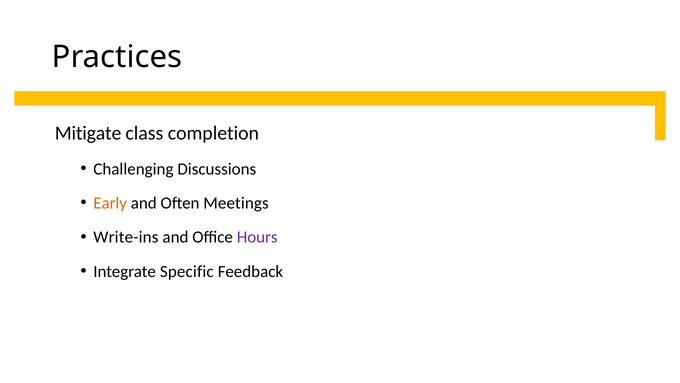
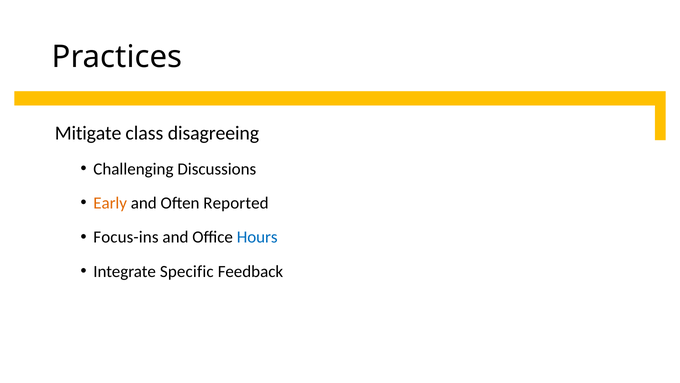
completion: completion -> disagreeing (213, 133)
Meetings: Meetings -> Reported (236, 203)
Write-ins: Write-ins -> Focus-ins (126, 237)
Hours colour: purple -> blue (257, 237)
